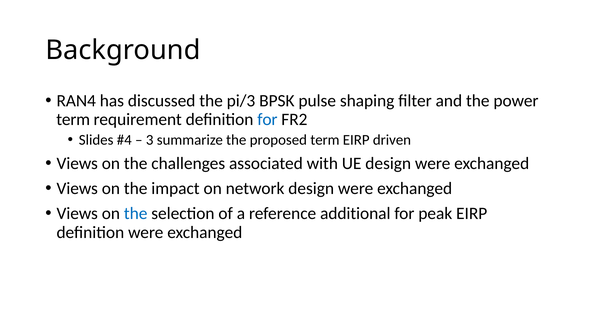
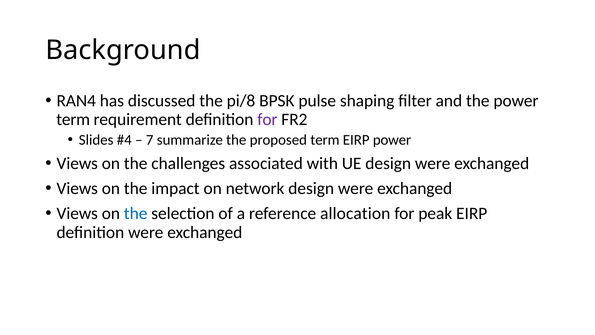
pi/3: pi/3 -> pi/8 (241, 101)
for colour: blue -> purple (267, 119)
3: 3 -> 7 (150, 140)
EIRP driven: driven -> power (392, 140)
additional: additional -> allocation (355, 213)
